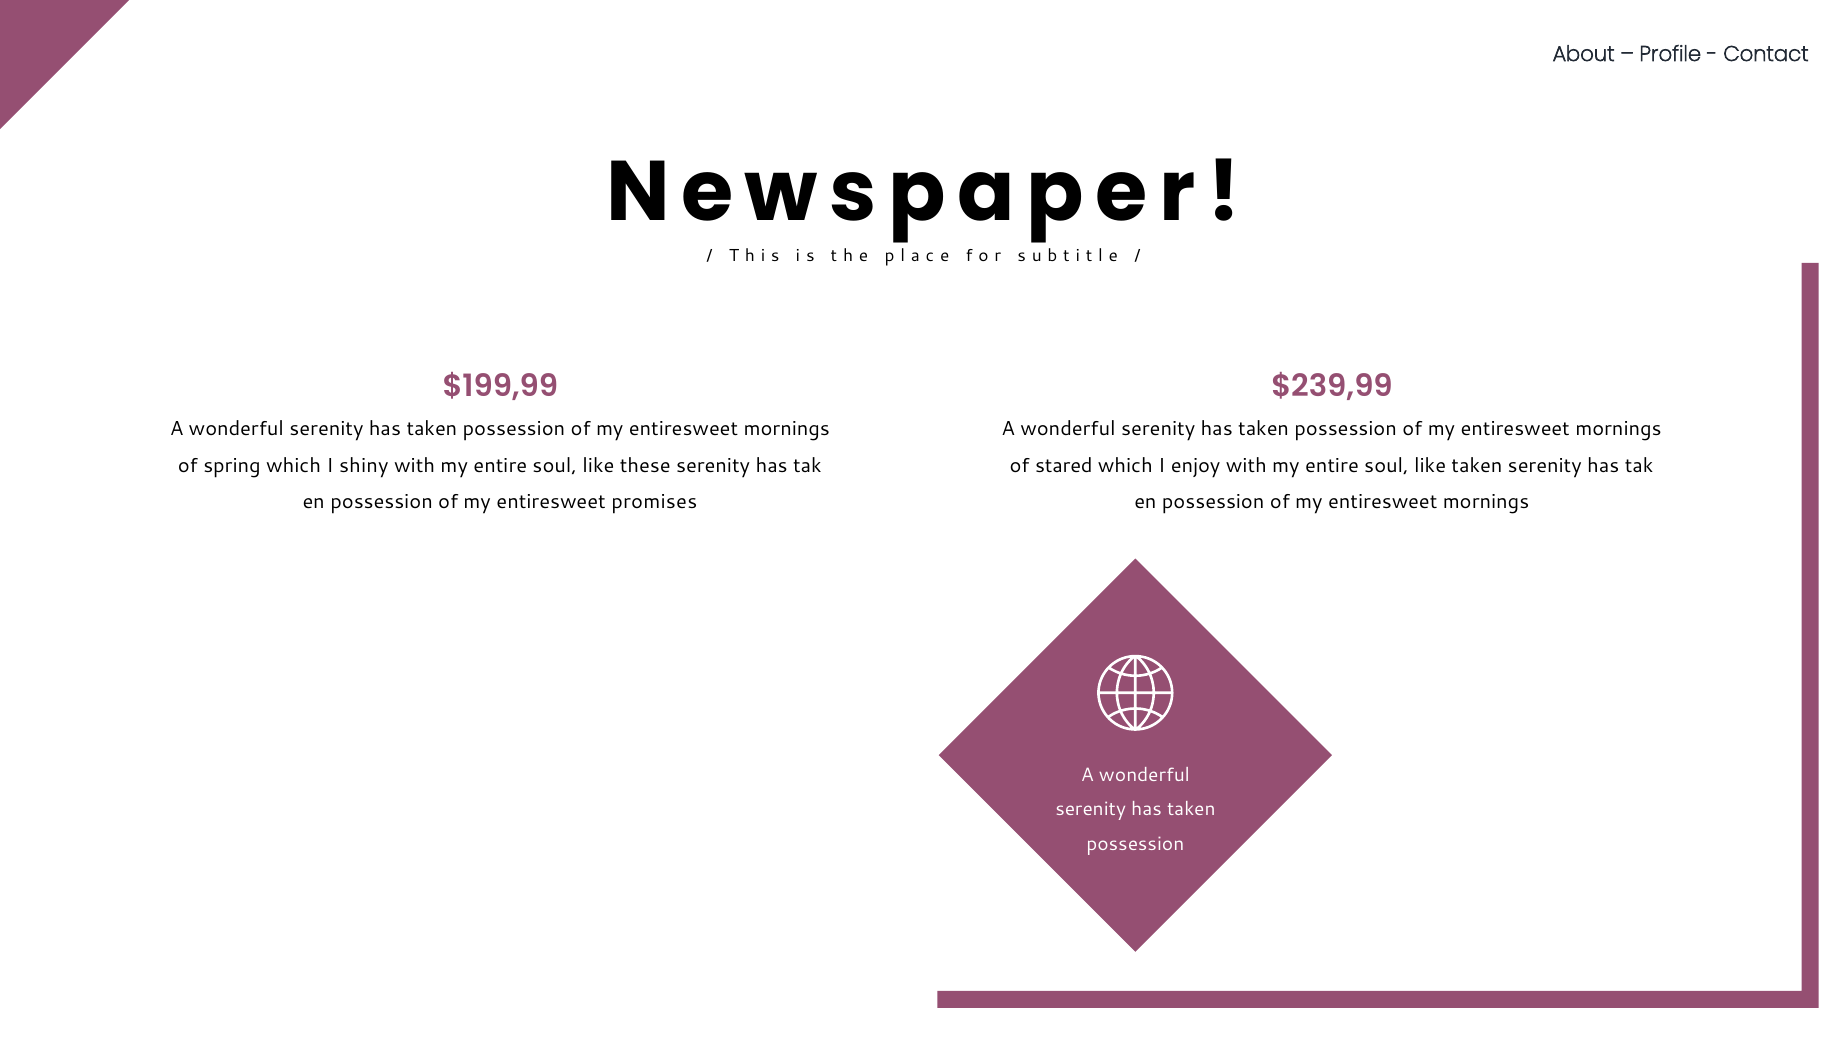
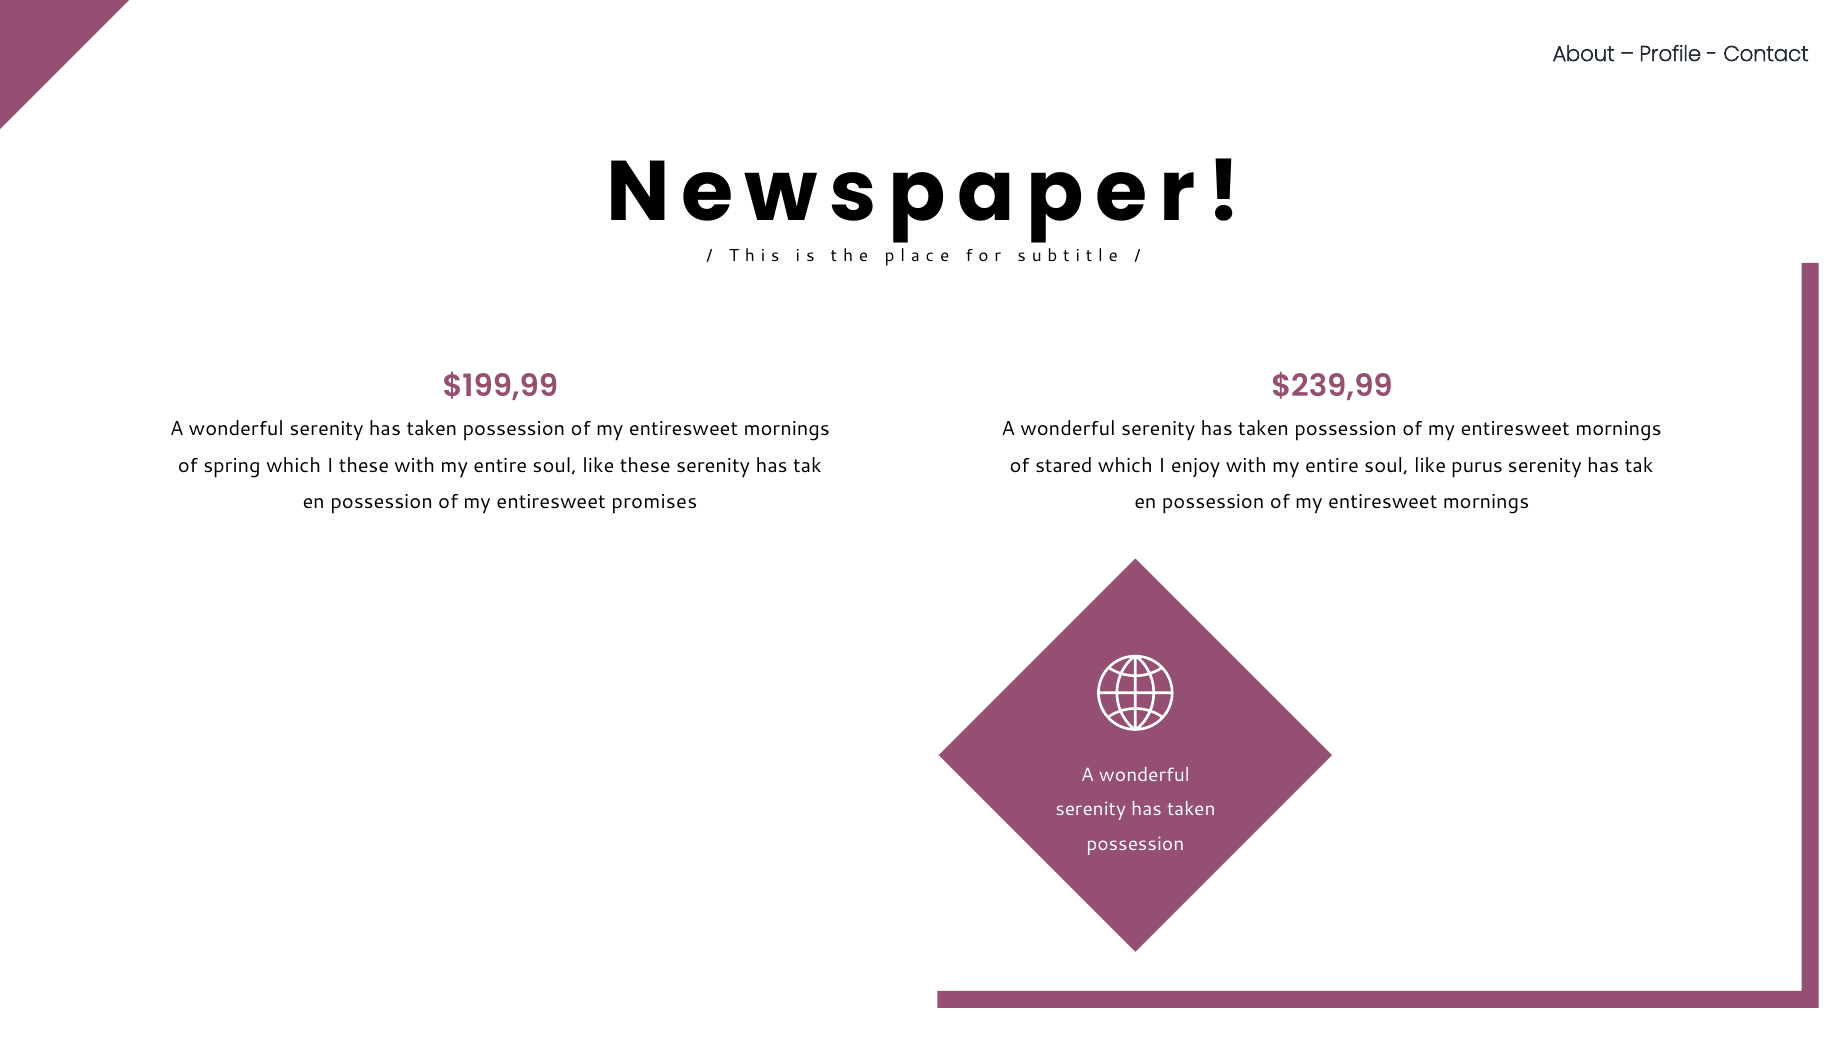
I shiny: shiny -> these (364, 465)
like taken: taken -> purus (1477, 465)
